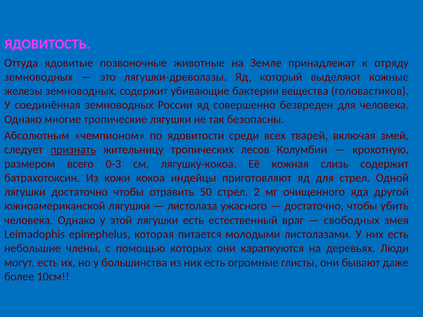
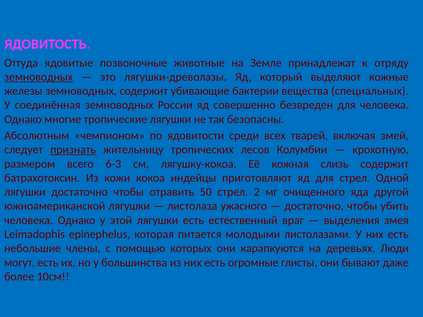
земноводных underline: none -> present (39, 77)
головастиков: головастиков -> специальных (370, 91)
0-3: 0-3 -> 6-3 (113, 164)
свободных: свободных -> выделения (352, 220)
